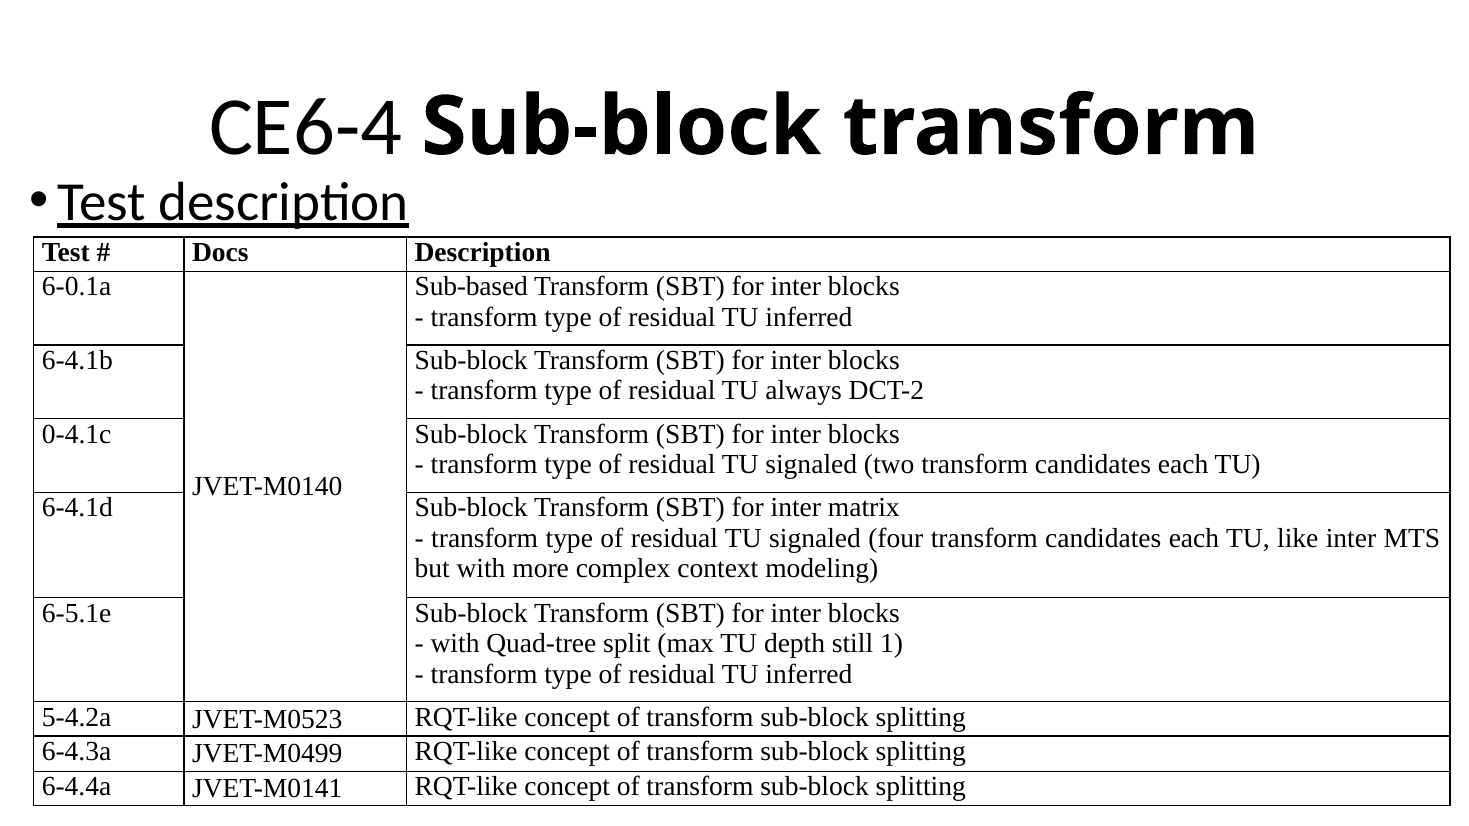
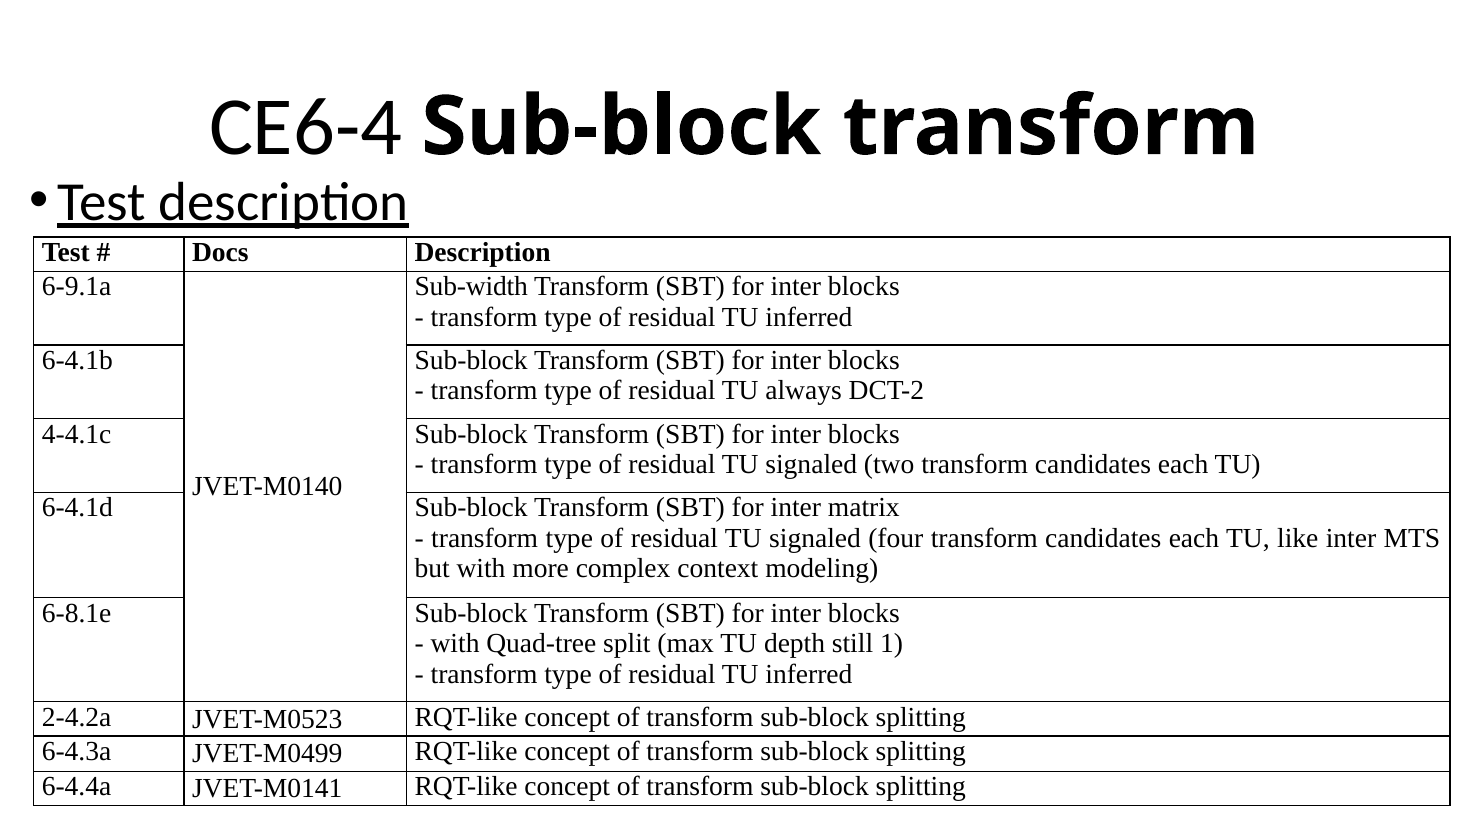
6-0.1a: 6-0.1a -> 6-9.1a (77, 287)
Sub-based: Sub-based -> Sub-width (471, 287)
0-4.1c: 0-4.1c -> 4-4.1c (77, 434)
6-5.1e: 6-5.1e -> 6-8.1e (77, 614)
5-4.2a: 5-4.2a -> 2-4.2a (77, 718)
